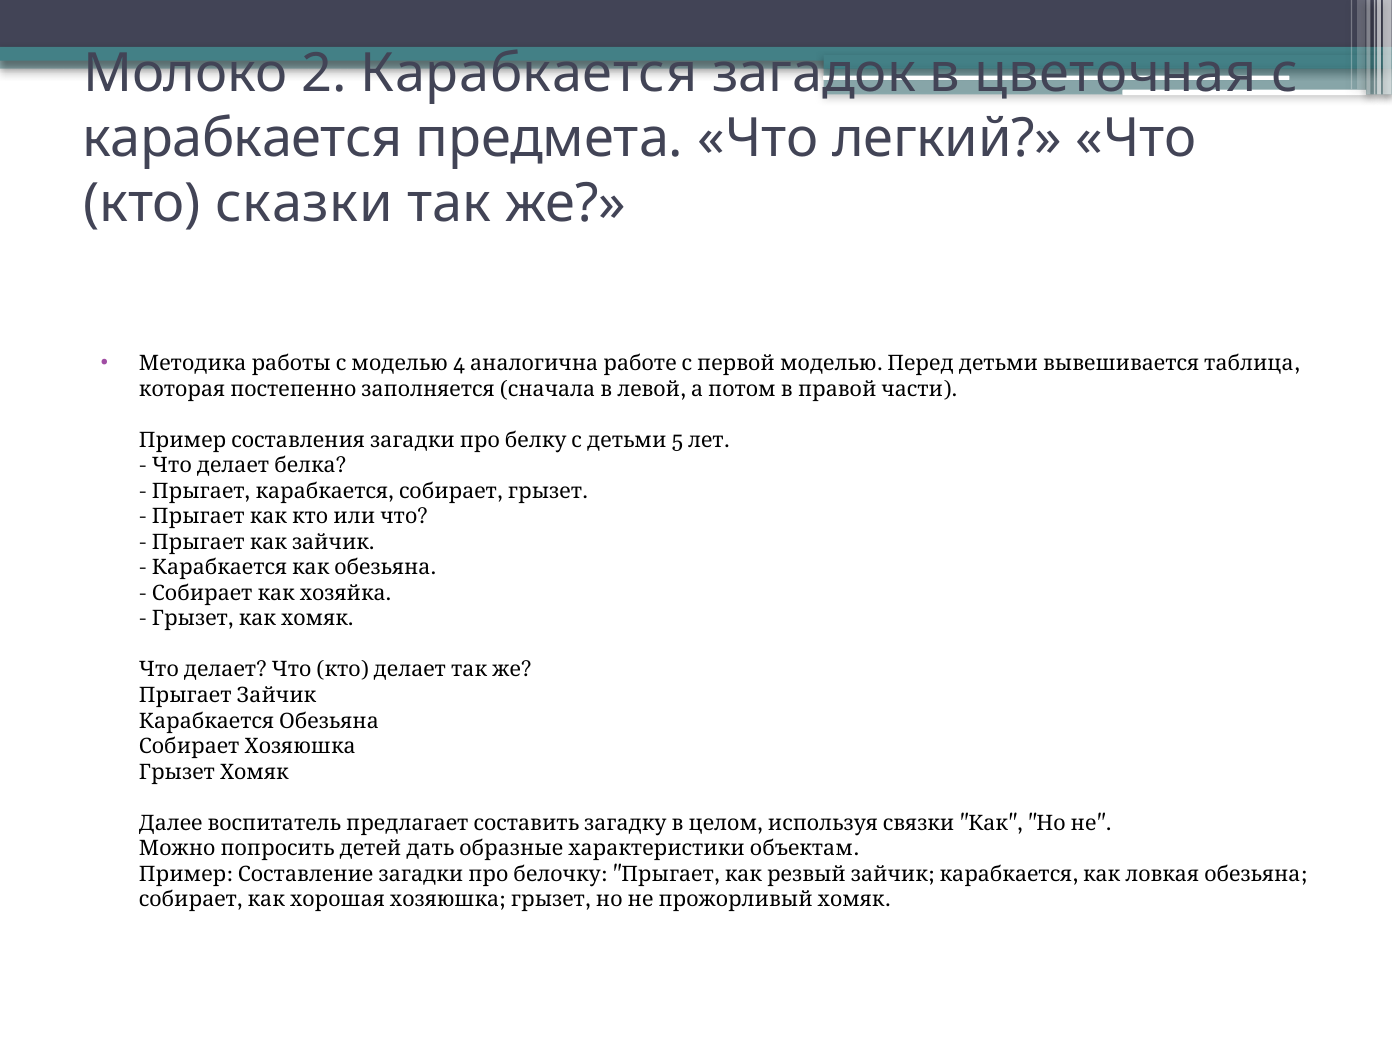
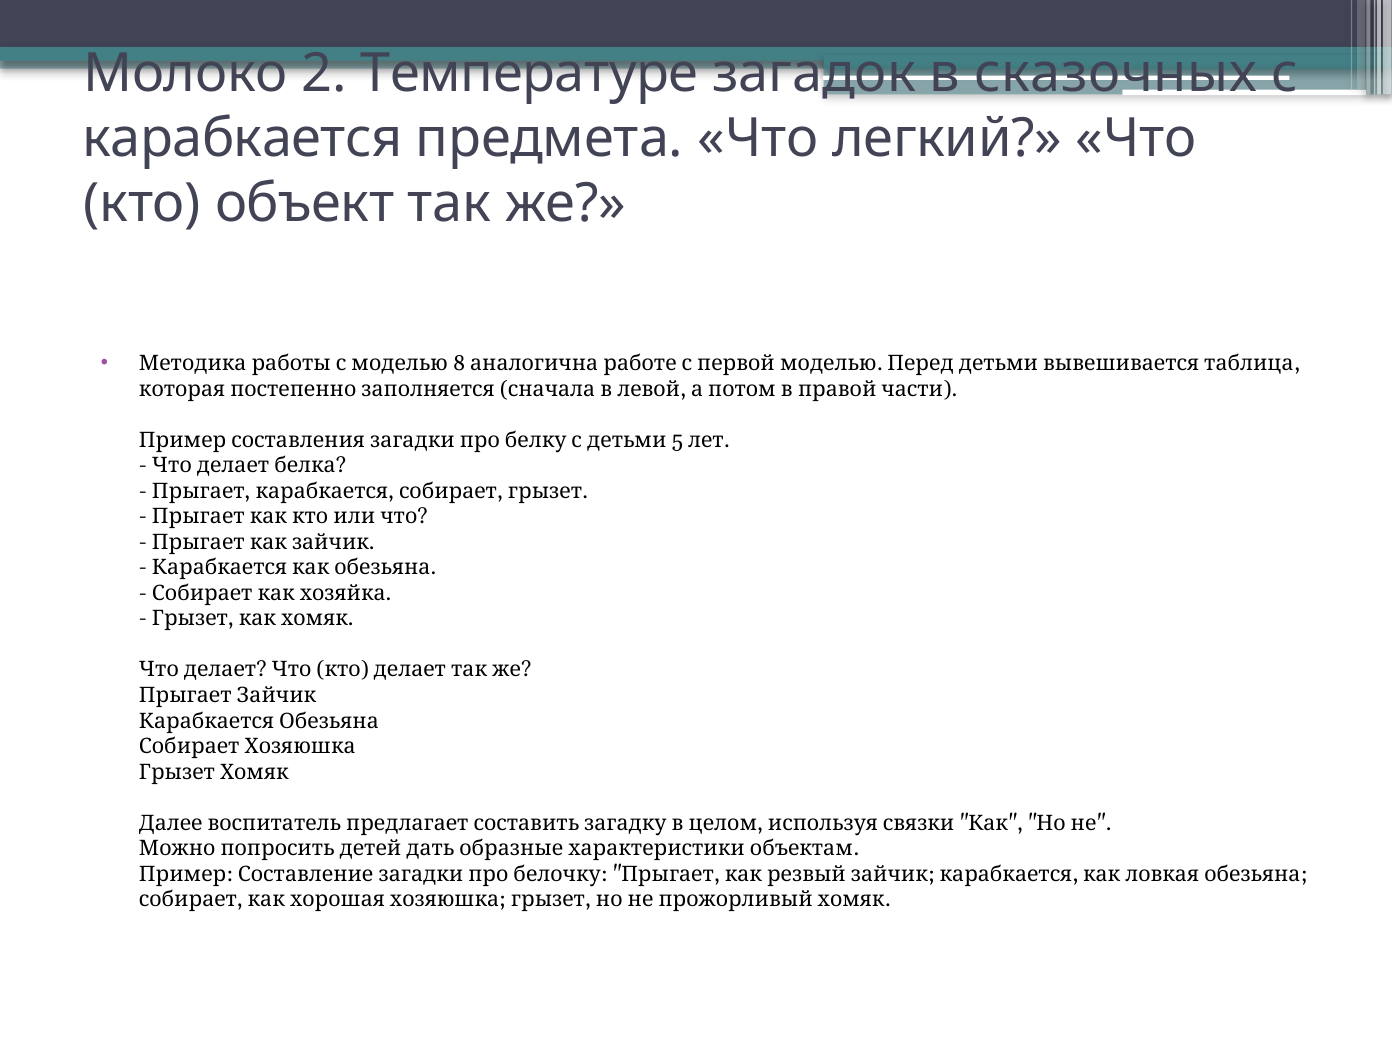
2 Карабкается: Карабкается -> Температуре (530, 74)
цветочная: цветочная -> сказочных (1116, 74)
сказки: сказки -> объект (305, 204)
4: 4 -> 8 (459, 364)
